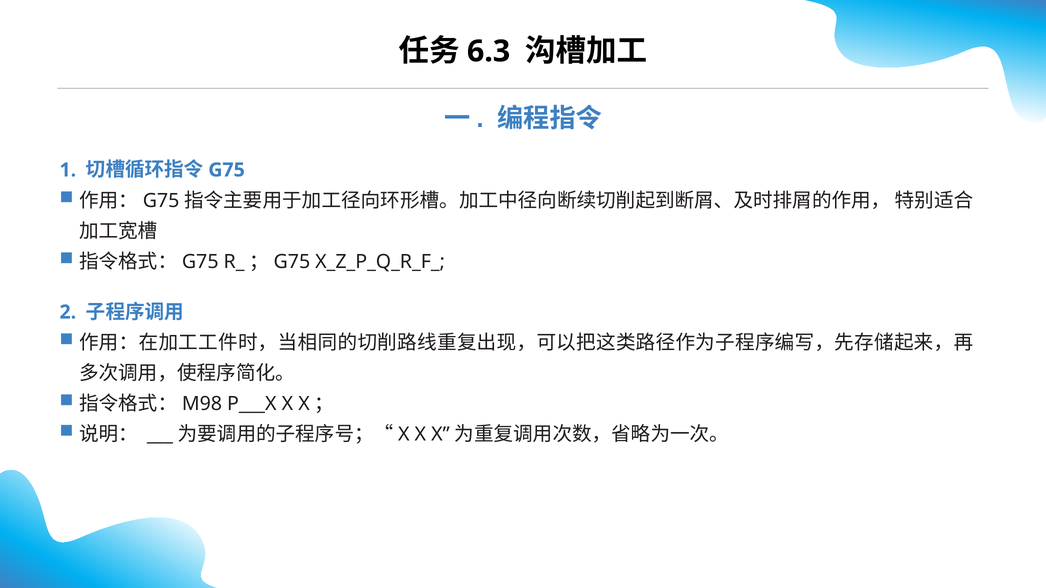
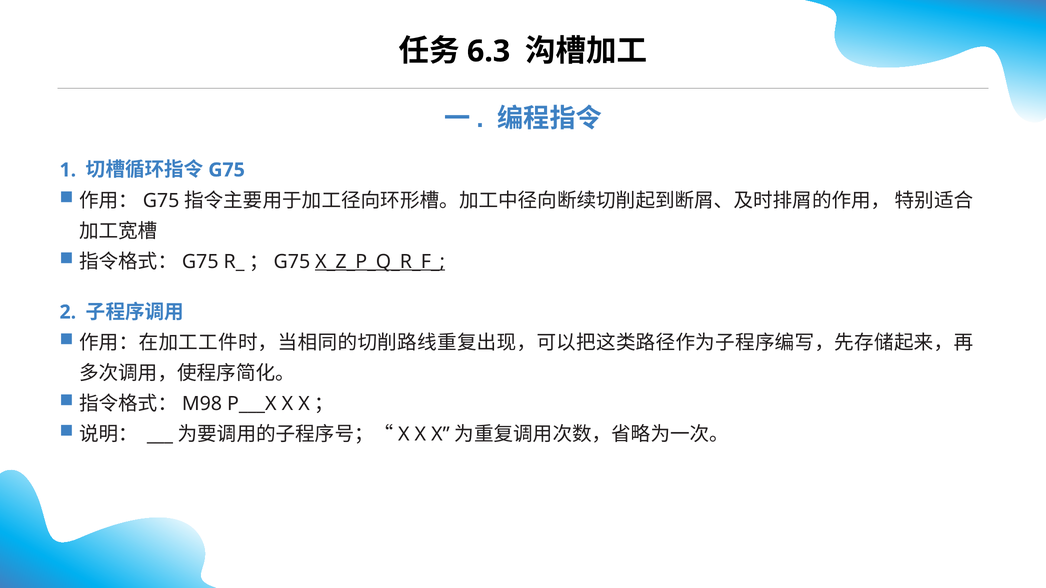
X_Z_P_Q_R_F_ underline: none -> present (380, 262)
